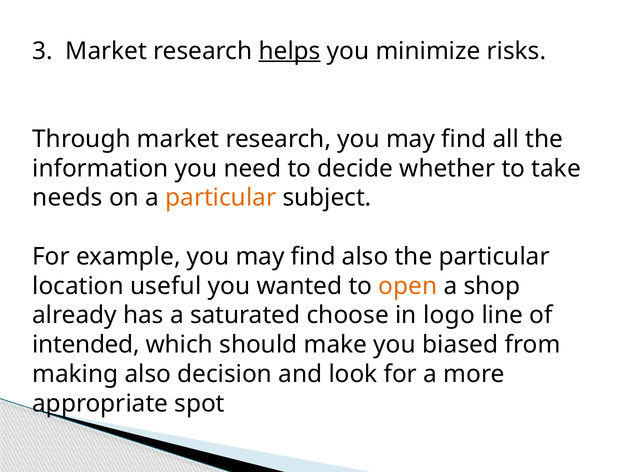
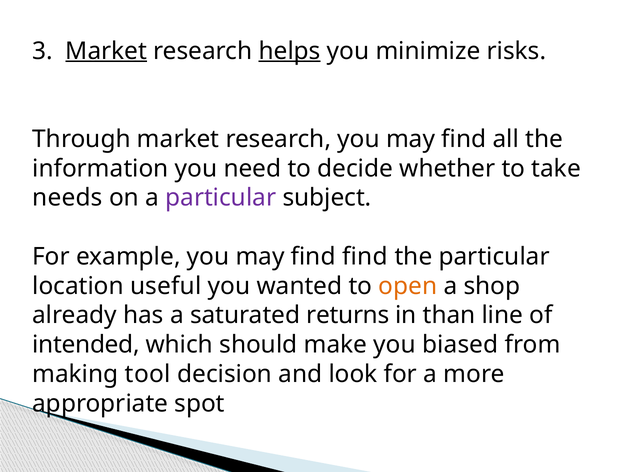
Market underline: none -> present (106, 51)
particular colour: orange -> purple (221, 198)
find also: also -> find (365, 257)
choose: choose -> returns (348, 315)
logo: logo -> than (449, 315)
making also: also -> tool (148, 374)
